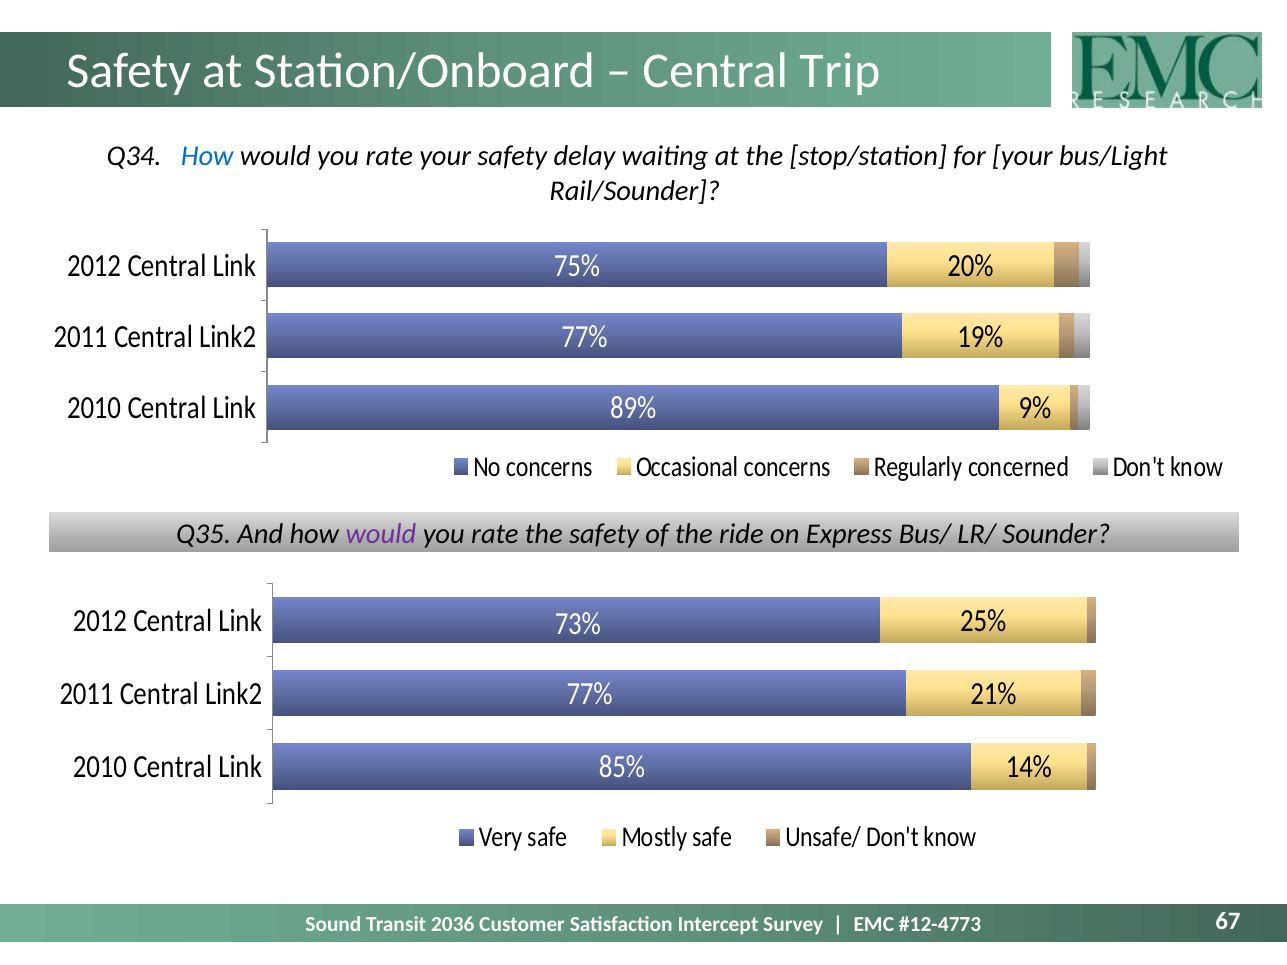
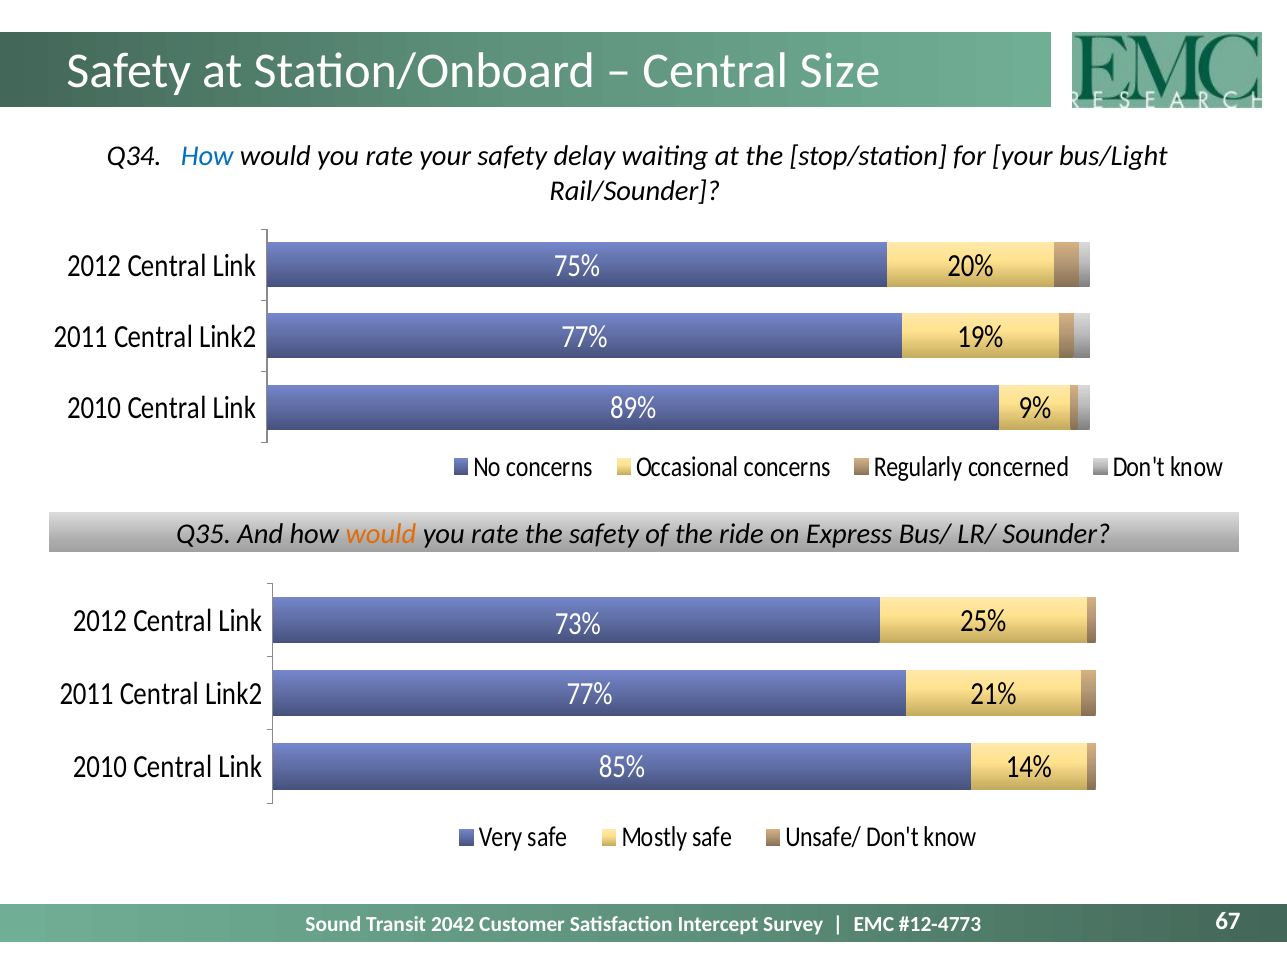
Trip: Trip -> Size (840, 71)
would colour: purple -> orange (381, 534)
2036: 2036 -> 2042 (453, 924)
